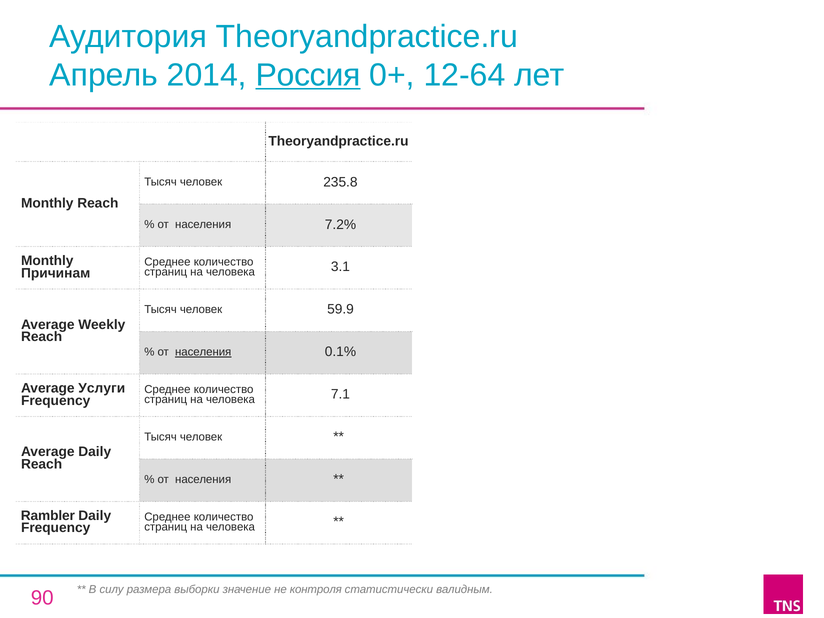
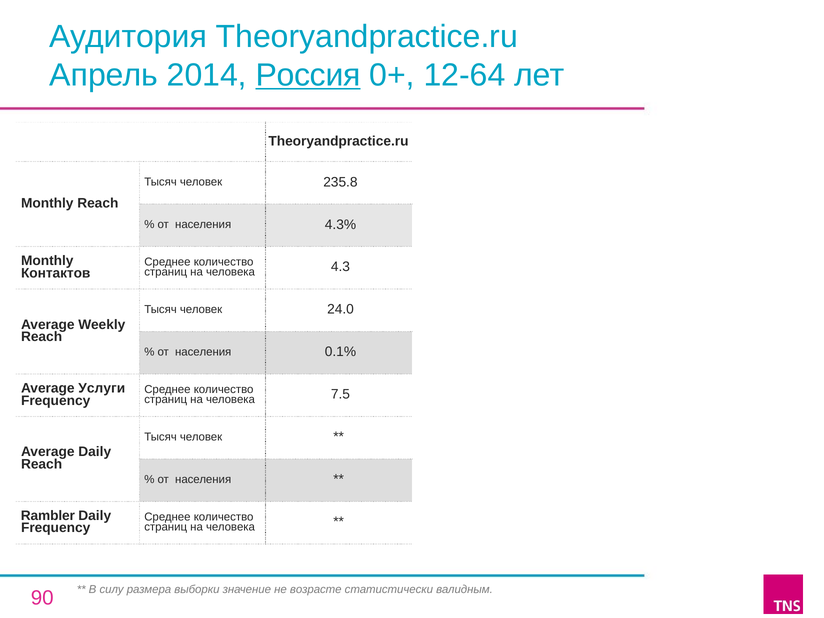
7.2%: 7.2% -> 4.3% (340, 225)
Причинам: Причинам -> Контактов (56, 273)
3.1: 3.1 -> 4.3 (340, 267)
59.9: 59.9 -> 24.0 (340, 309)
населения underline: present -> none (203, 352)
7.1: 7.1 -> 7.5 (340, 394)
контроля: контроля -> возрасте (316, 590)
